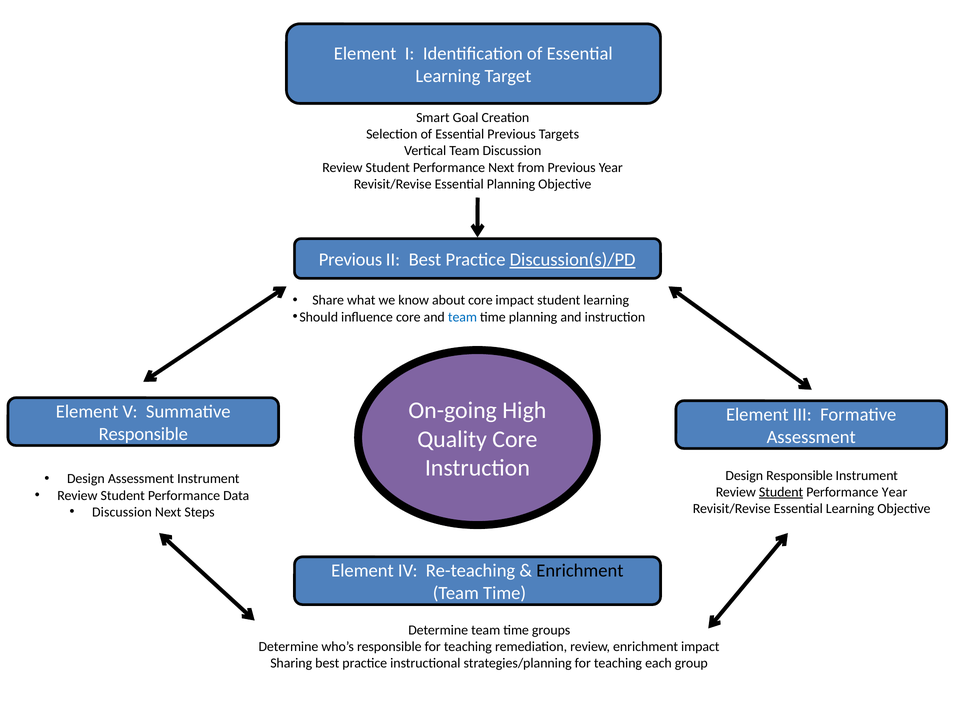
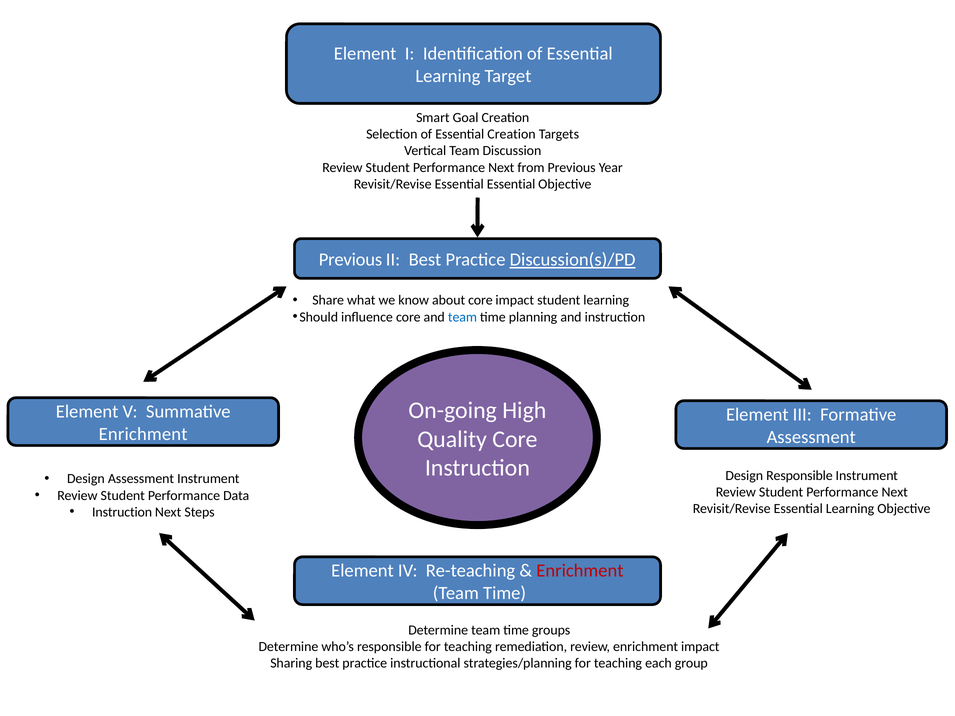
Essential Previous: Previous -> Creation (512, 134)
Essential Planning: Planning -> Essential (511, 184)
Responsible: Responsible -> Enrichment (143, 434)
Student underline: present -> none (781, 492)
Year: Year -> Next (895, 492)
Discussion: Discussion -> Instruction (122, 512)
Enrichment colour: black -> red (580, 571)
